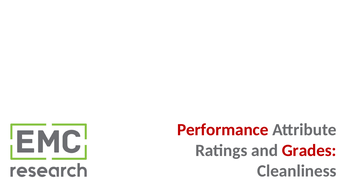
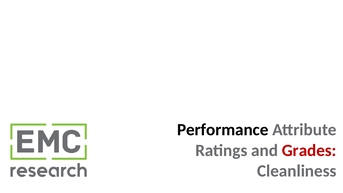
Performance colour: red -> black (223, 130)
